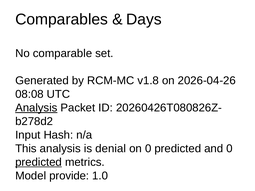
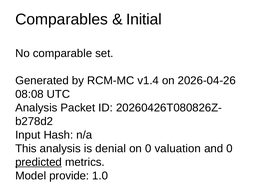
Days: Days -> Initial (144, 19)
v1.8: v1.8 -> v1.4 (148, 81)
Analysis underline: present -> none (36, 108)
on 0 predicted: predicted -> valuation (178, 149)
